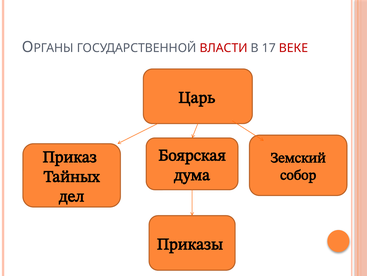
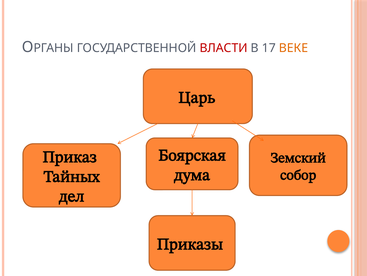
ВЕКЕ colour: red -> orange (293, 48)
